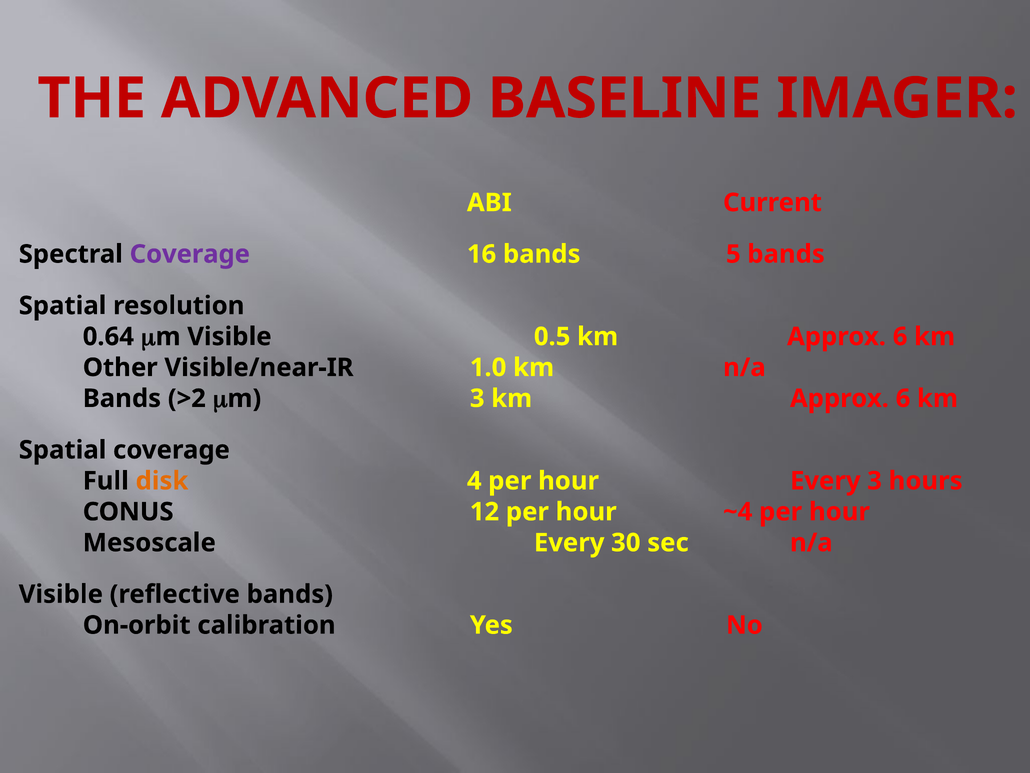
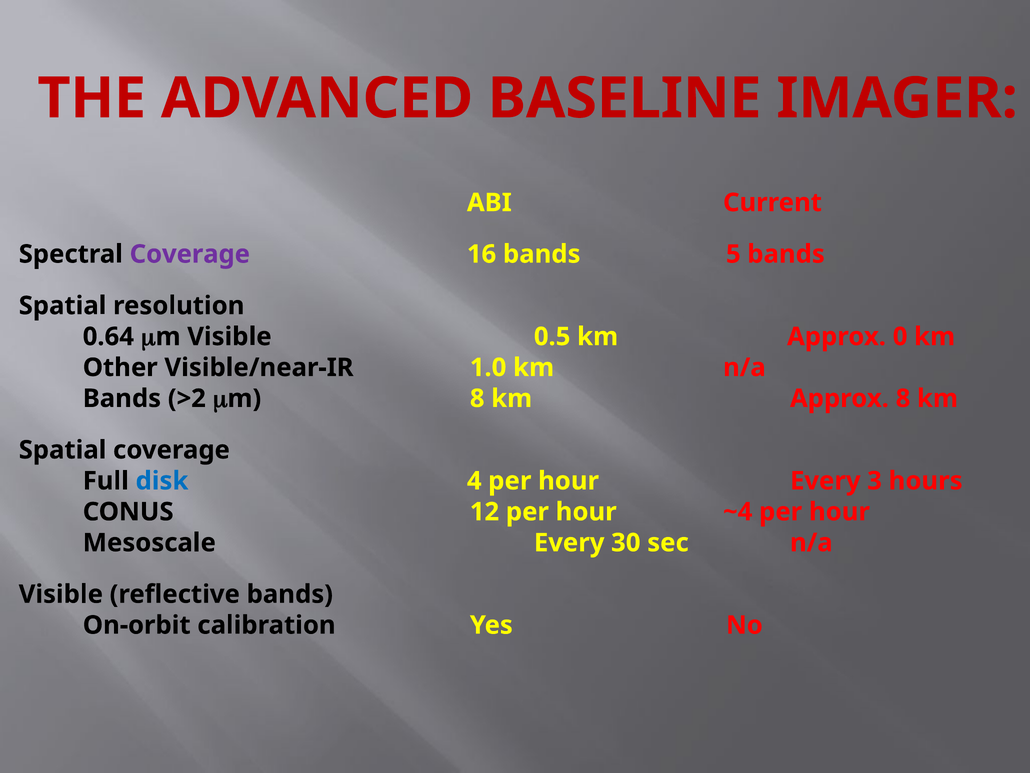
0.5 km Approx 6: 6 -> 0 (900, 336)
3: 3 -> 8 (477, 398)
6: 6 -> 8 (903, 398)
disk colour: orange -> blue (162, 481)
